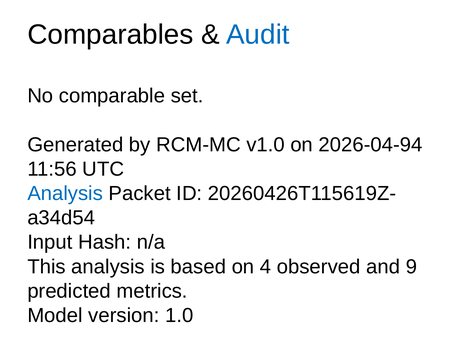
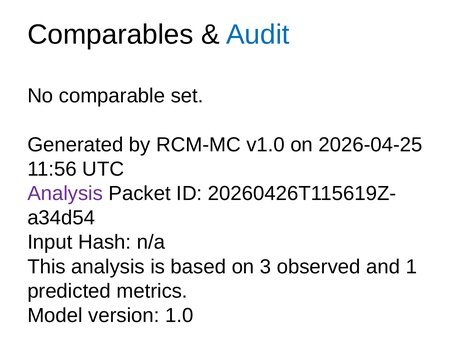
2026-04-94: 2026-04-94 -> 2026-04-25 (371, 145)
Analysis colour: blue -> purple (65, 193)
4: 4 -> 3 (266, 266)
9: 9 -> 1 (411, 266)
